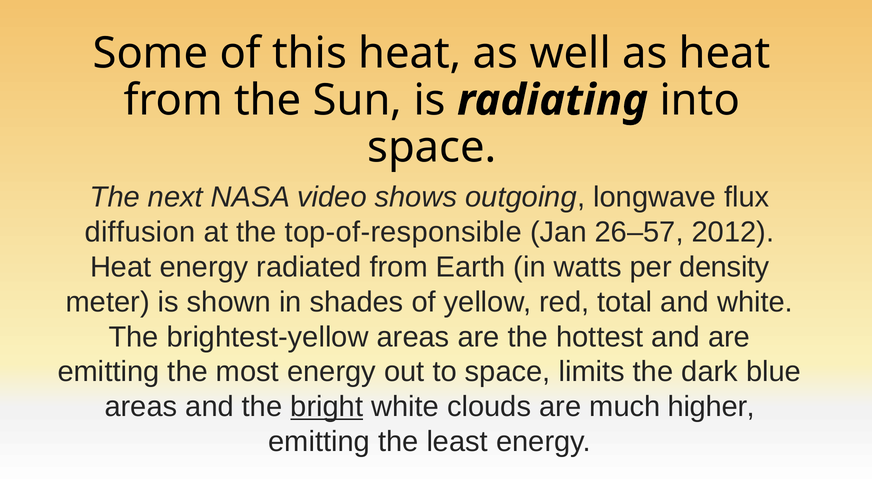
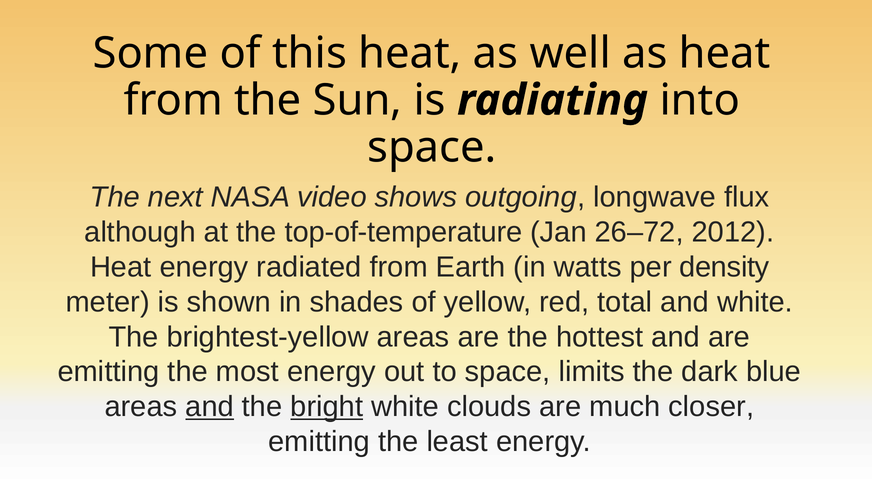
diffusion: diffusion -> although (140, 232)
top-of-responsible: top-of-responsible -> top-of-temperature (403, 232)
26–57: 26–57 -> 26–72 (639, 232)
and underline: none -> present (210, 406)
higher: higher -> closer (711, 406)
